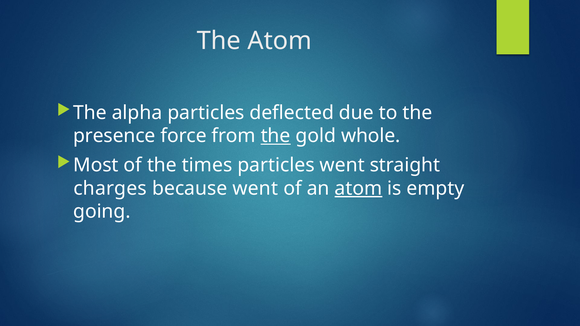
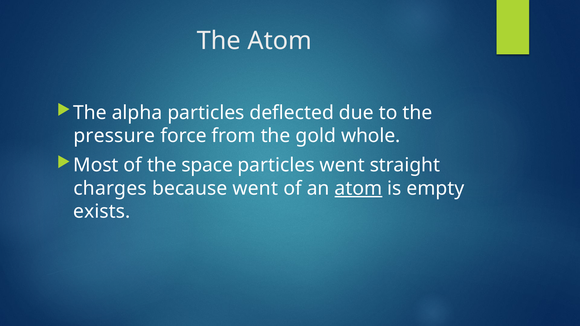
presence: presence -> pressure (114, 136)
the underline: present -> none (276, 136)
times: times -> space (207, 165)
going: going -> exists (102, 212)
